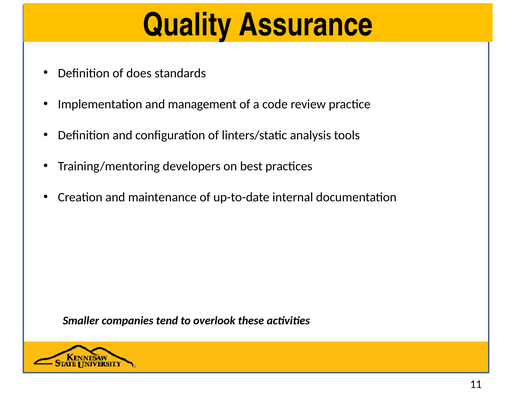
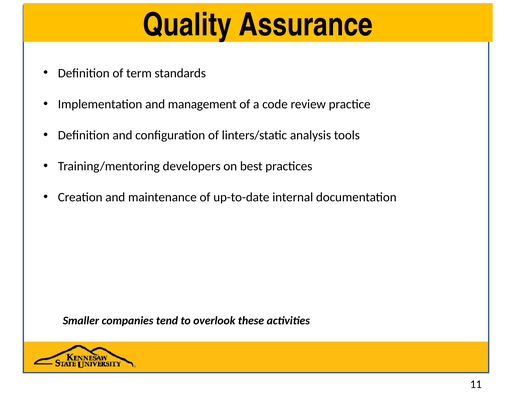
does: does -> term (139, 73)
